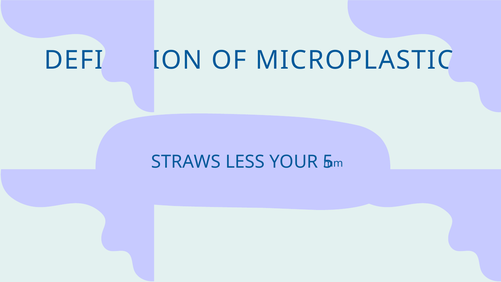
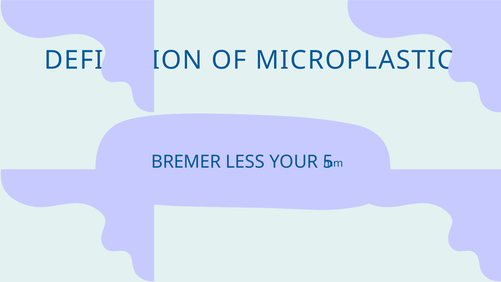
STRAWS: STRAWS -> BREMER (186, 162)
